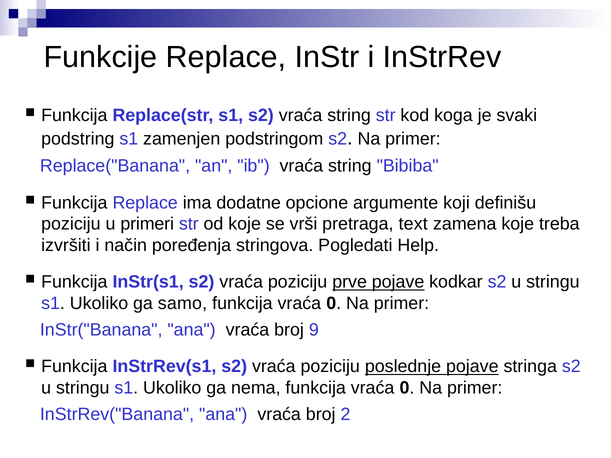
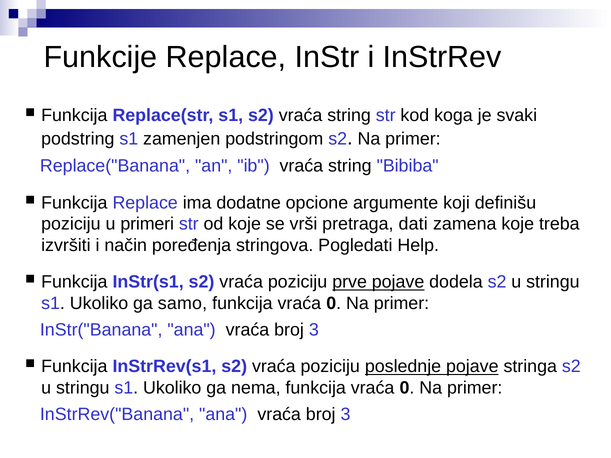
text: text -> dati (413, 224)
kodkar: kodkar -> dodela (456, 282)
9: 9 -> 3 (314, 330)
2: 2 -> 3 (346, 415)
